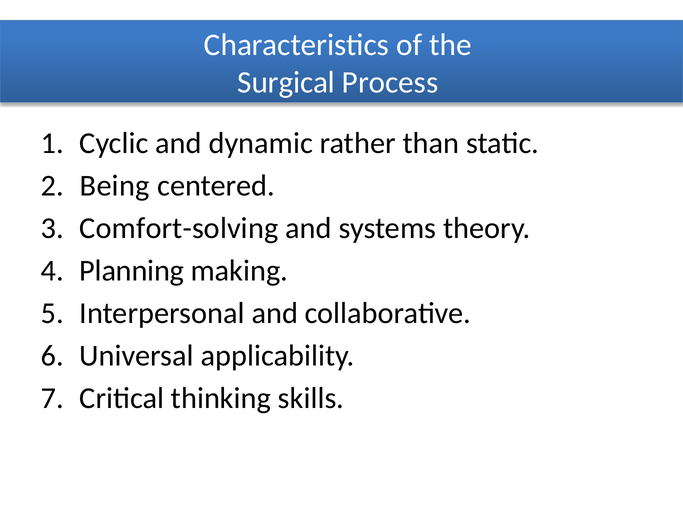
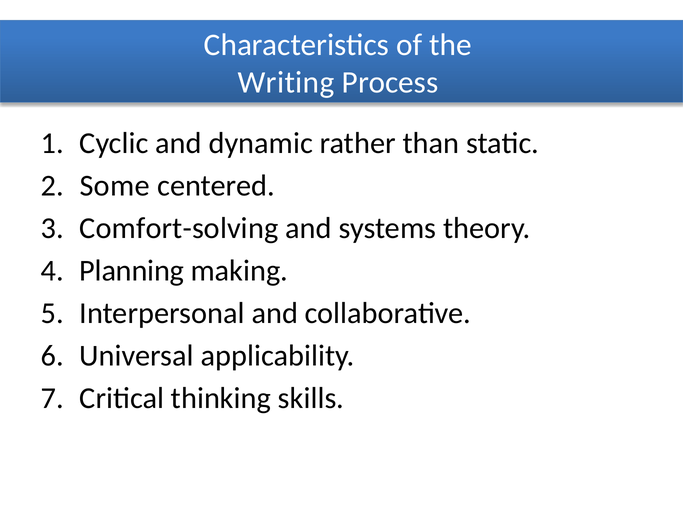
Surgical: Surgical -> Writing (286, 82)
Being: Being -> Some (115, 186)
